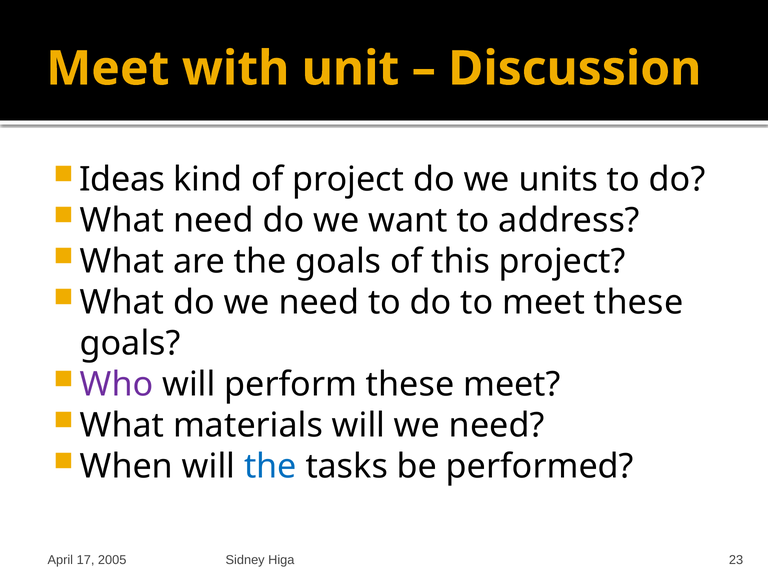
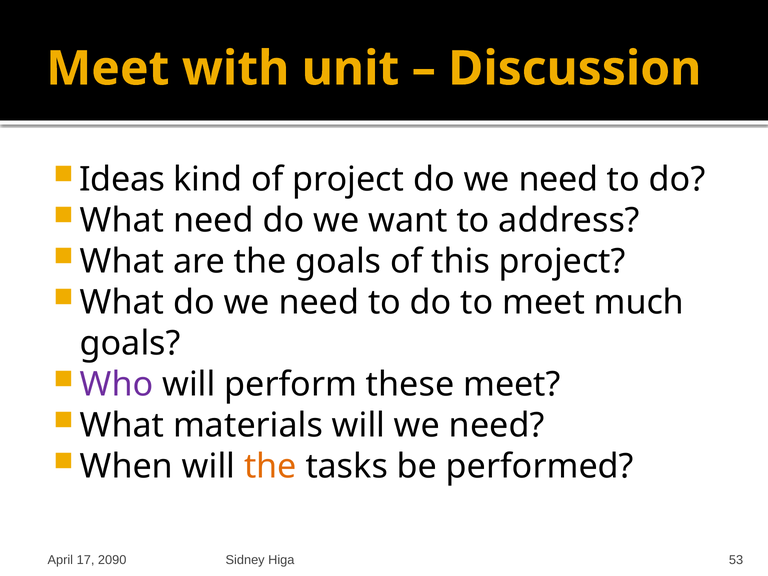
project do we units: units -> need (558, 180)
meet these: these -> much (639, 303)
the colour: blue -> orange (270, 466)
2005: 2005 -> 2090 (112, 560)
23: 23 -> 53 (736, 560)
